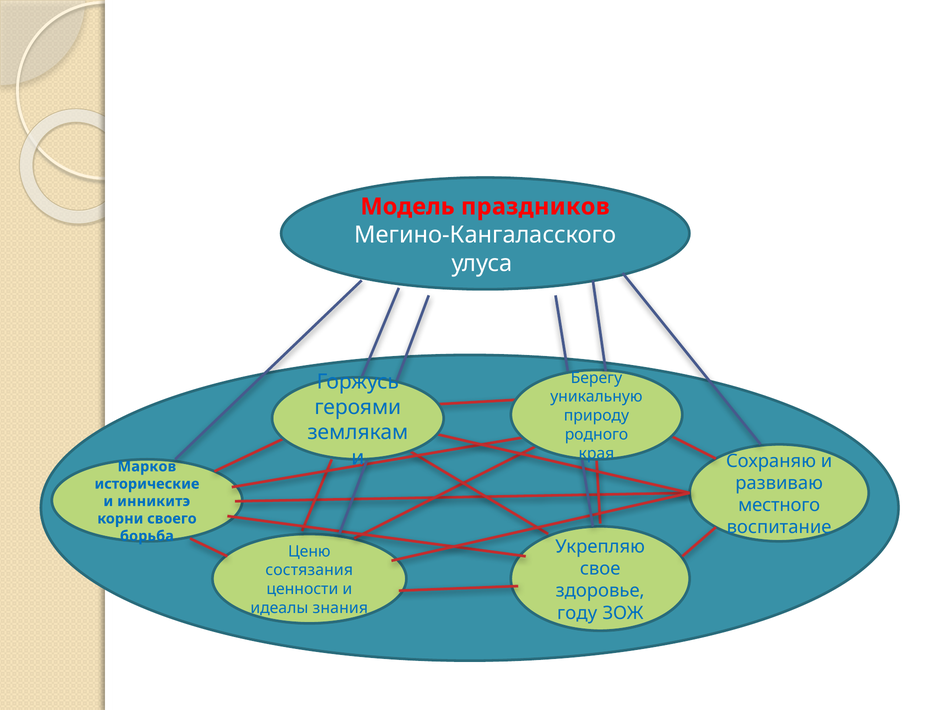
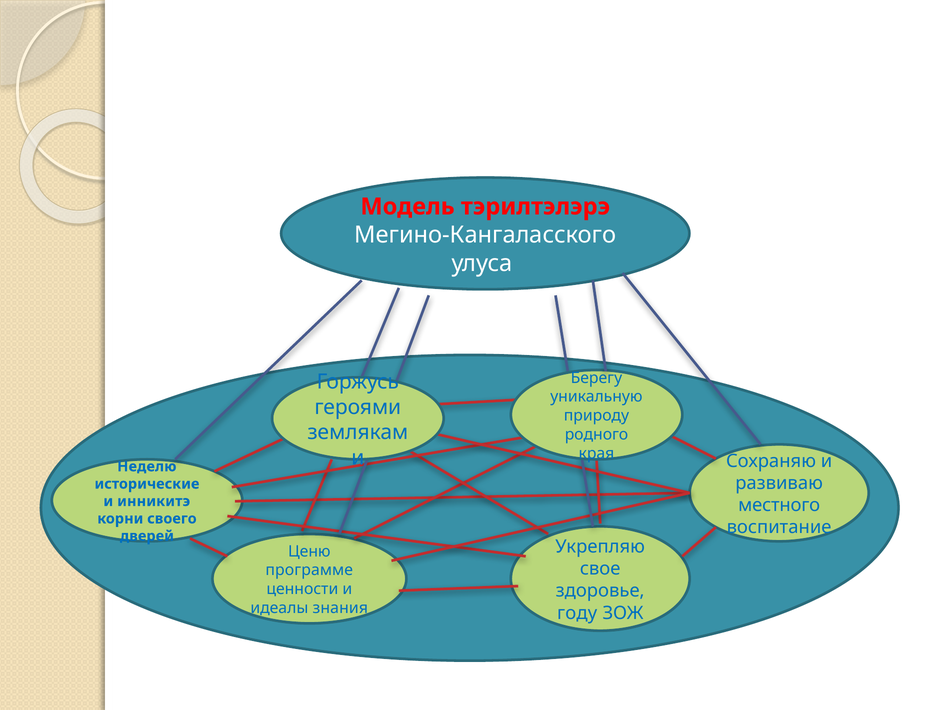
праздников: праздников -> тэрилтэлэрэ (535, 207)
Марков: Марков -> Неделю (147, 467)
борьба: борьба -> дверей (147, 536)
состязания: состязания -> программе (309, 570)
